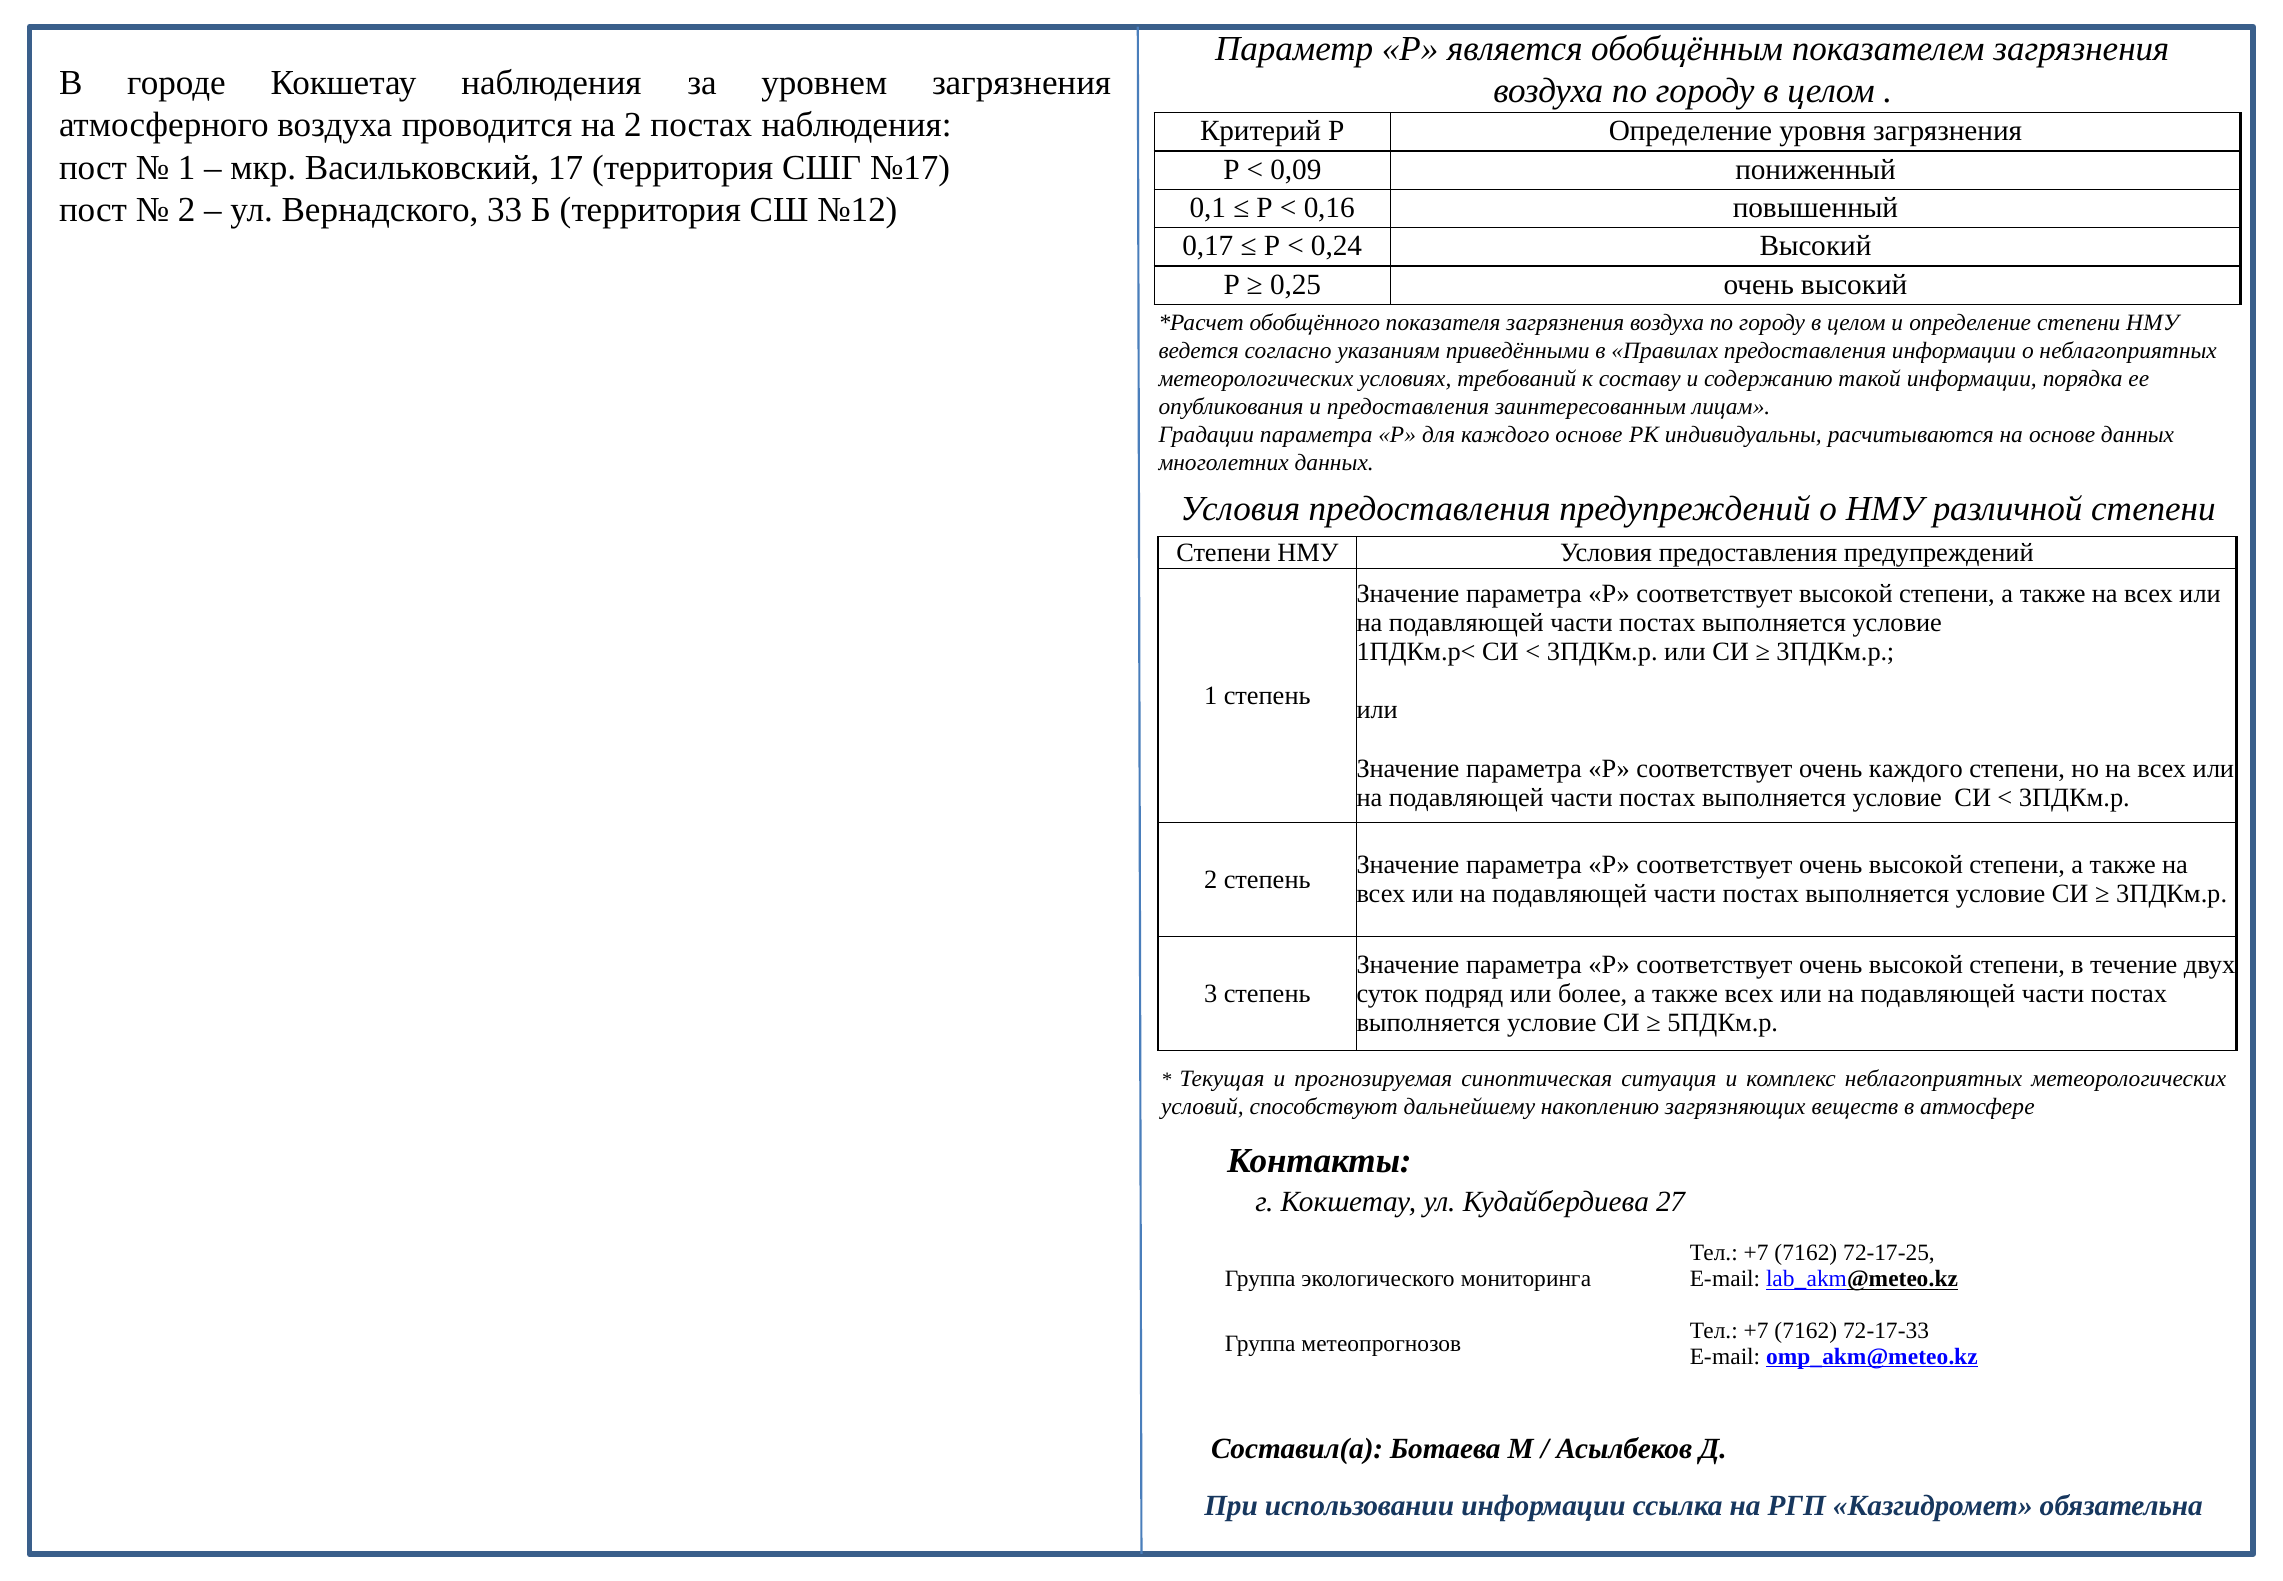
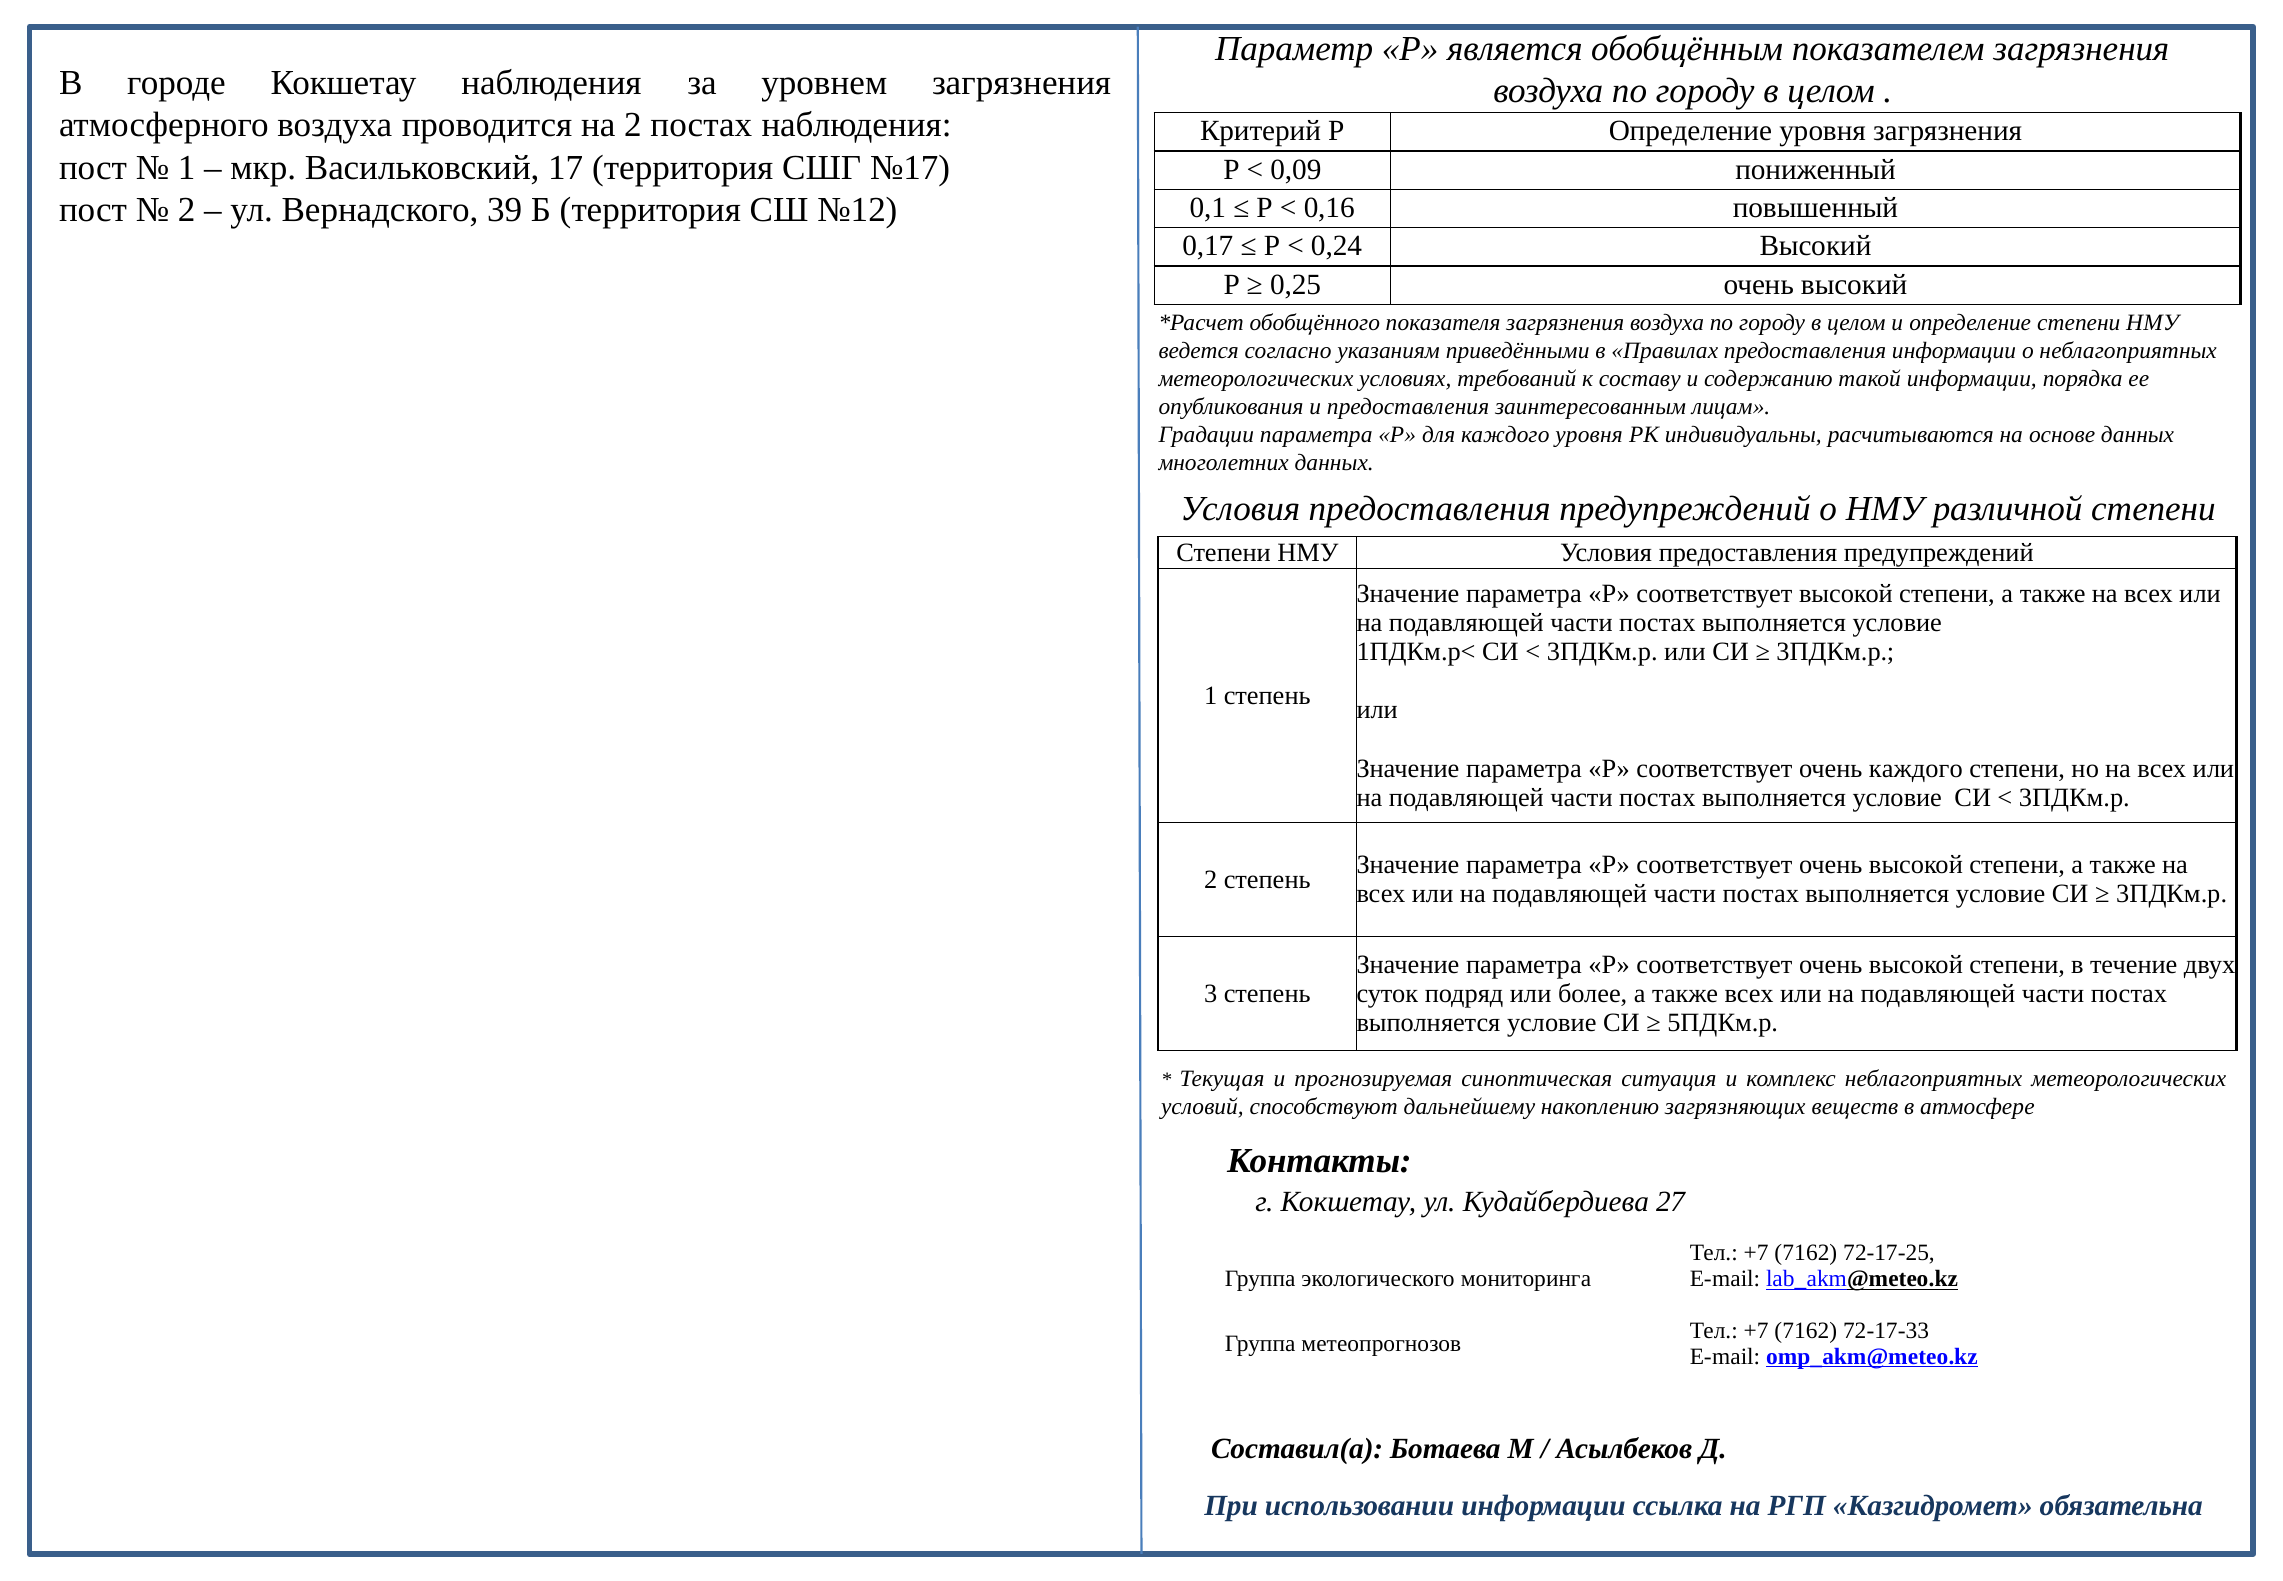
33: 33 -> 39 (505, 210)
каждого основе: основе -> уровня (1589, 435)
